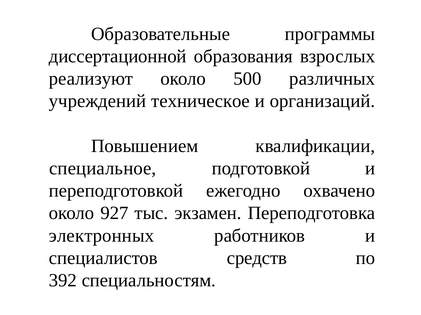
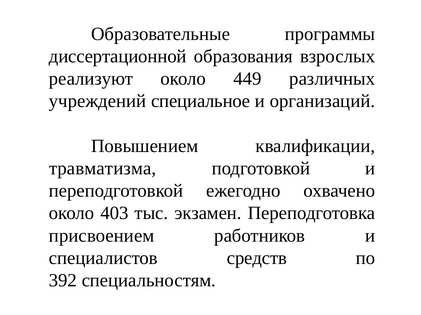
500: 500 -> 449 (248, 79)
техническое: техническое -> специальное (201, 101)
специальное: специальное -> травматизма (103, 169)
927: 927 -> 403 (114, 214)
электронных: электронных -> присвоением (102, 236)
